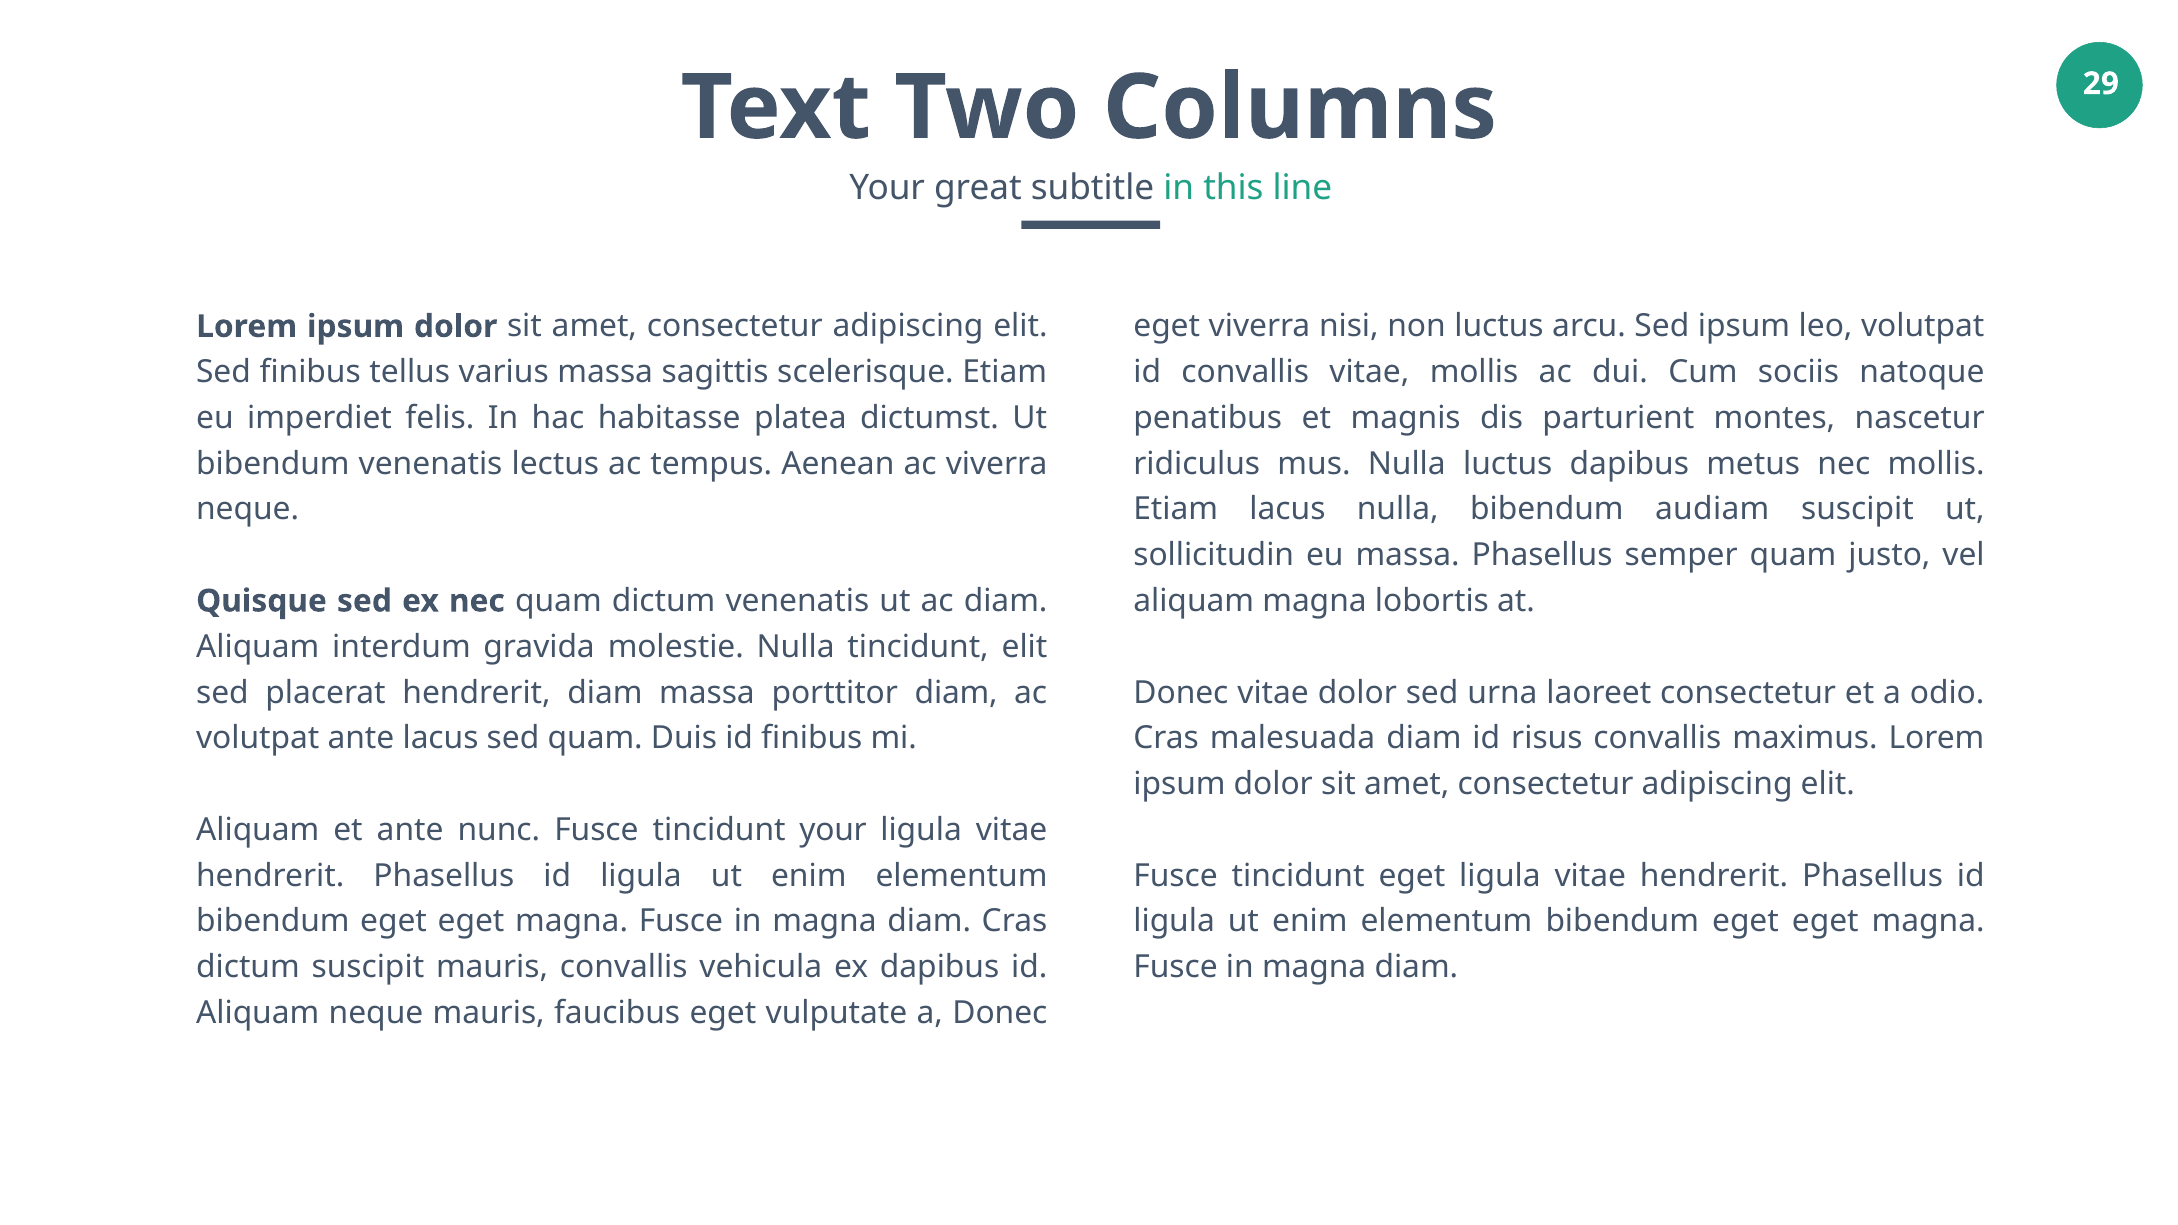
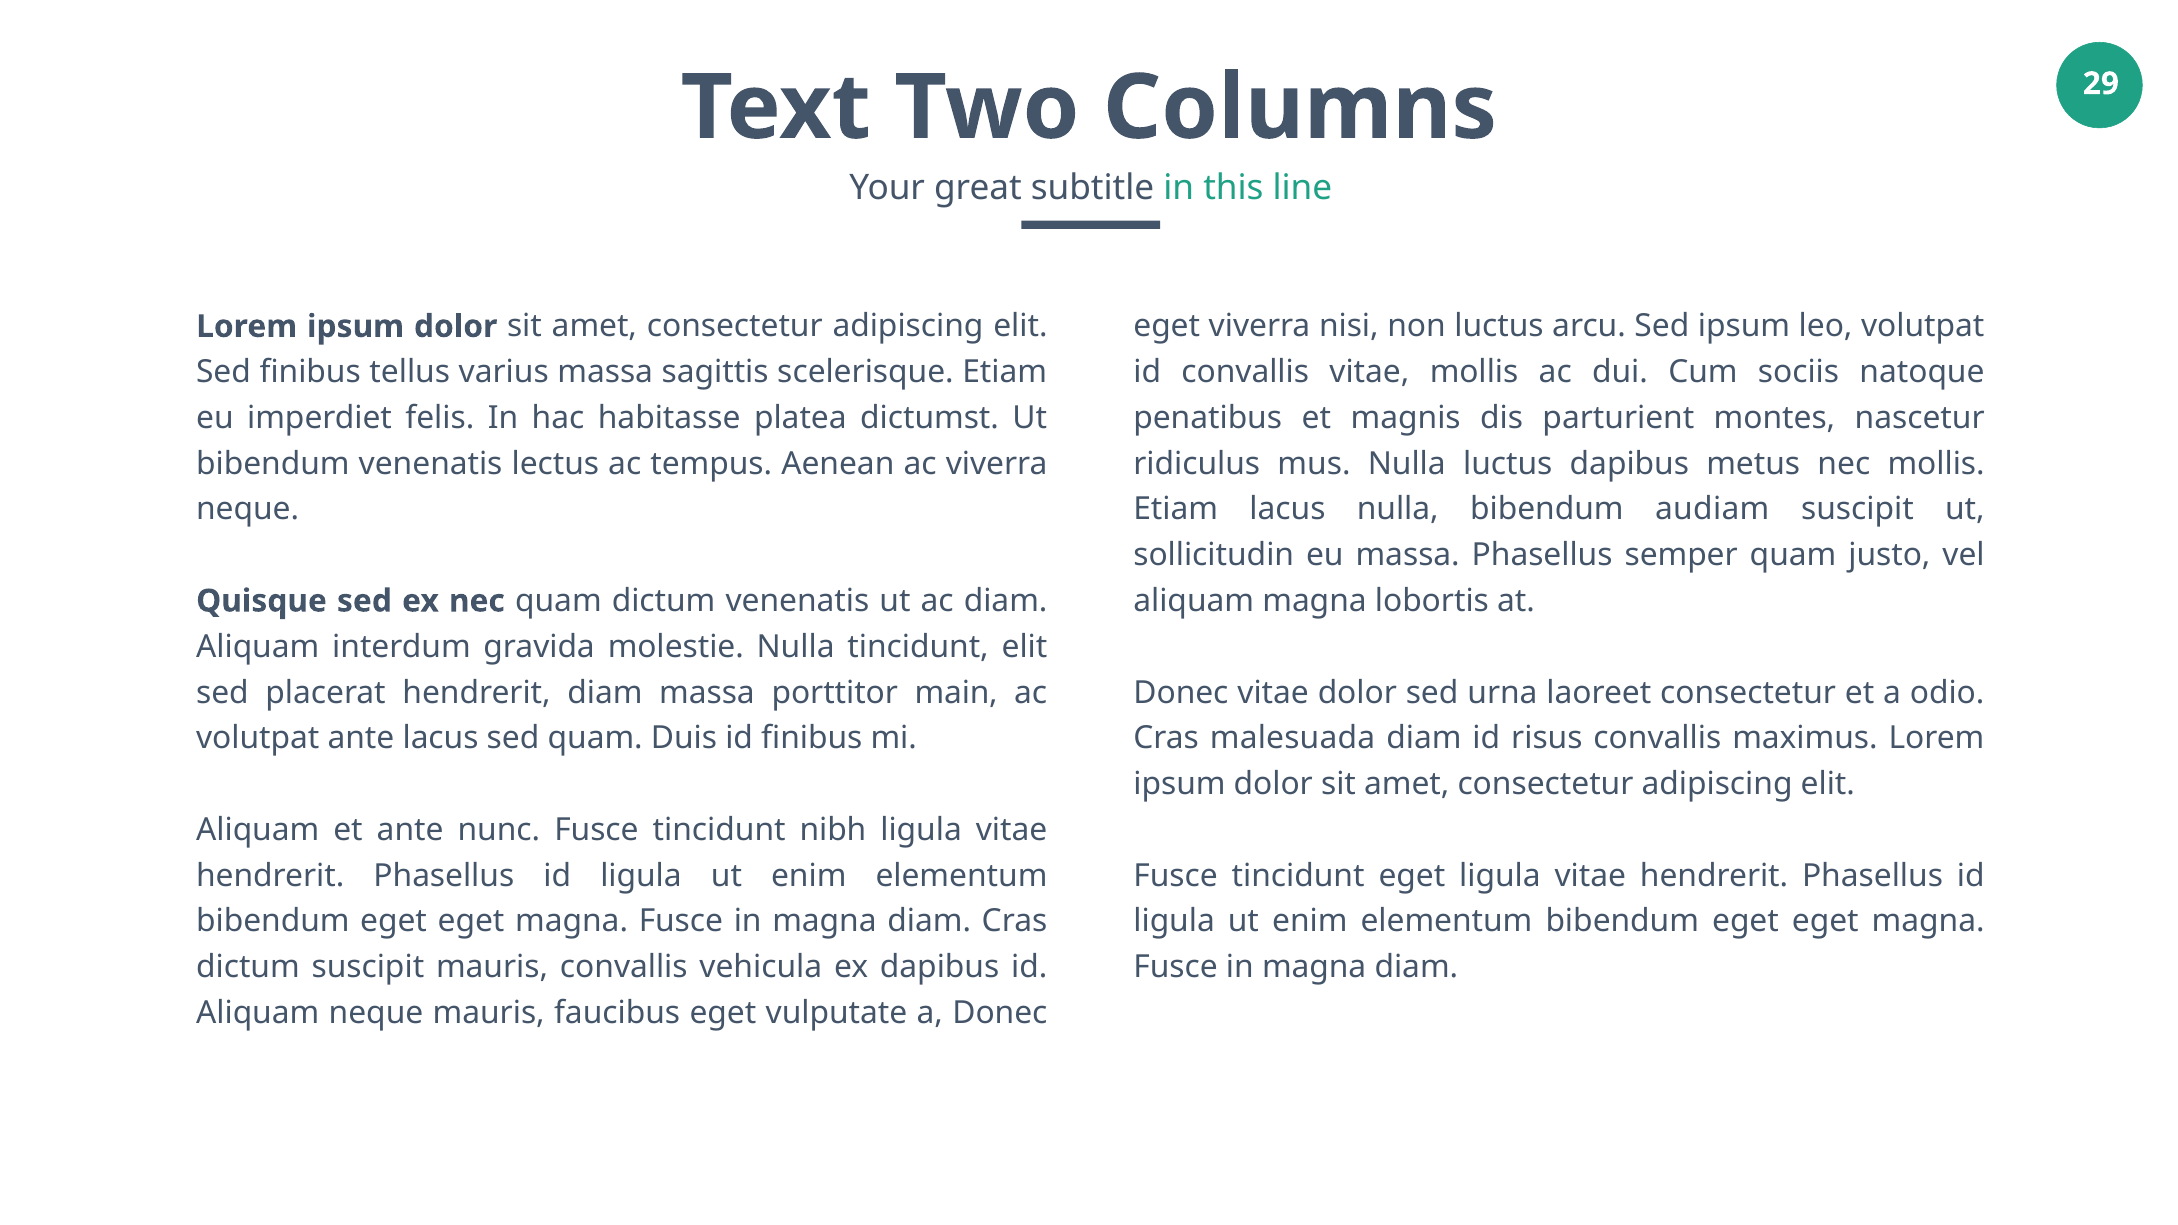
porttitor diam: diam -> main (956, 693)
tincidunt your: your -> nibh (833, 830)
